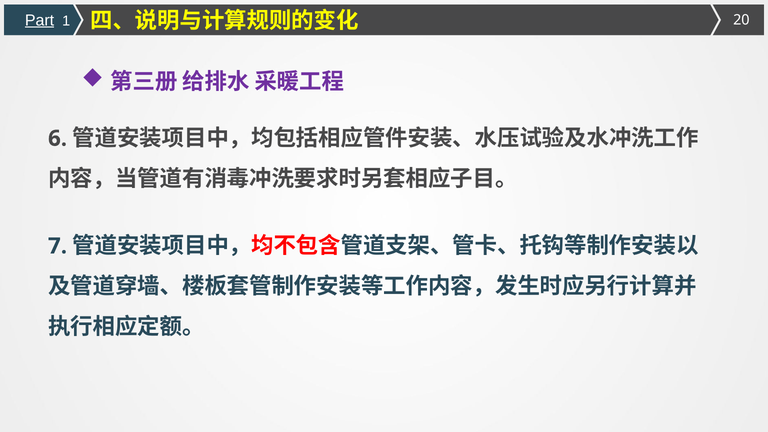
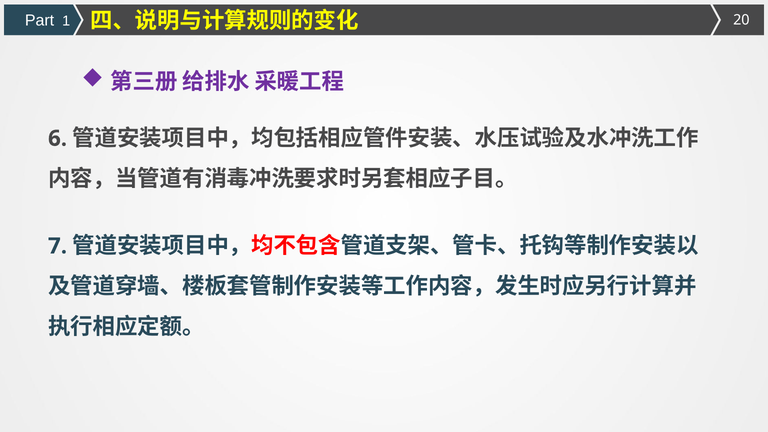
Part underline: present -> none (40, 20)
